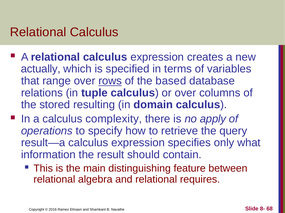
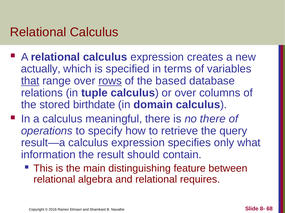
that underline: none -> present (30, 81)
resulting: resulting -> birthdate (94, 105)
complexity: complexity -> meaningful (114, 119)
no apply: apply -> there (213, 119)
